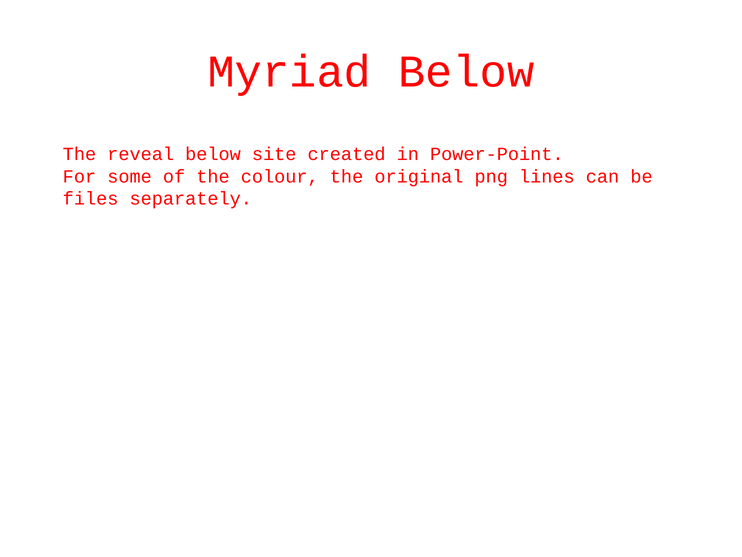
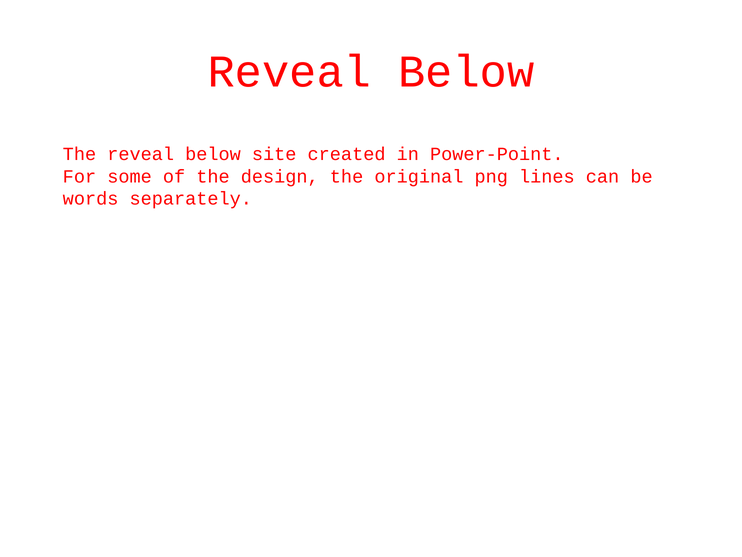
Myriad: Myriad -> Reveal (289, 72)
colour: colour -> design (280, 176)
files: files -> words (91, 199)
